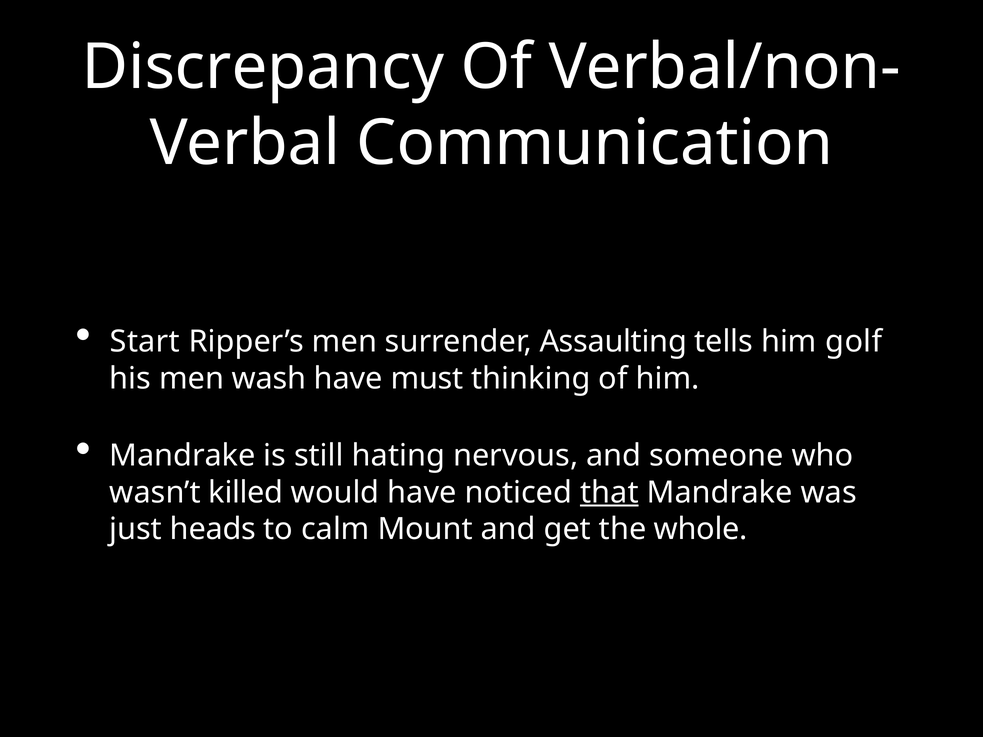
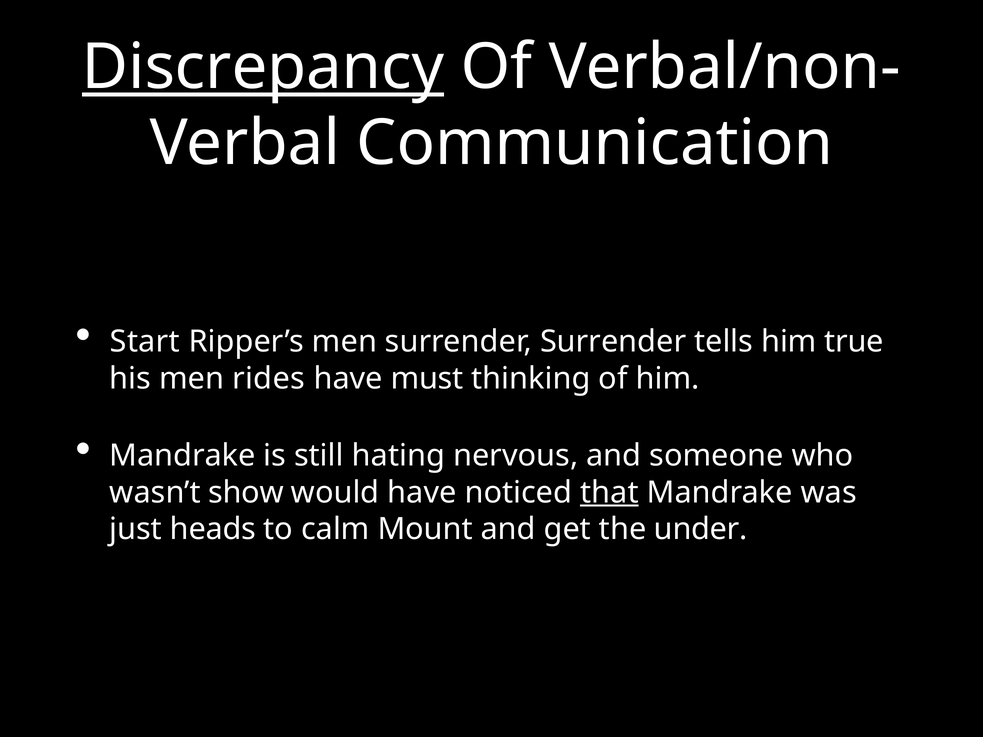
Discrepancy underline: none -> present (263, 67)
surrender Assaulting: Assaulting -> Surrender (613, 342)
golf: golf -> true (854, 342)
wash: wash -> rides (269, 379)
killed: killed -> show (246, 493)
whole: whole -> under (701, 529)
